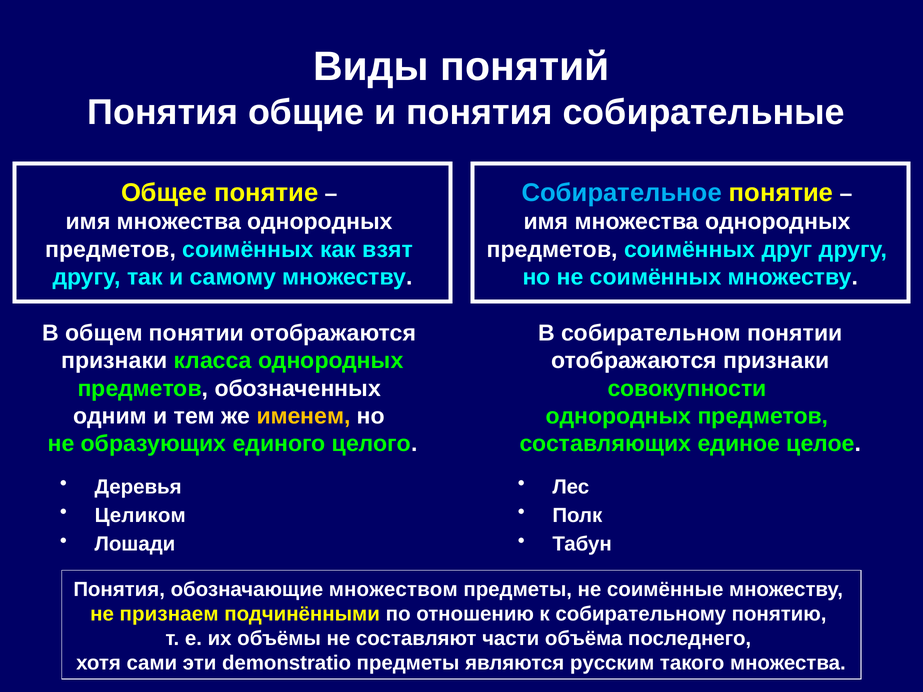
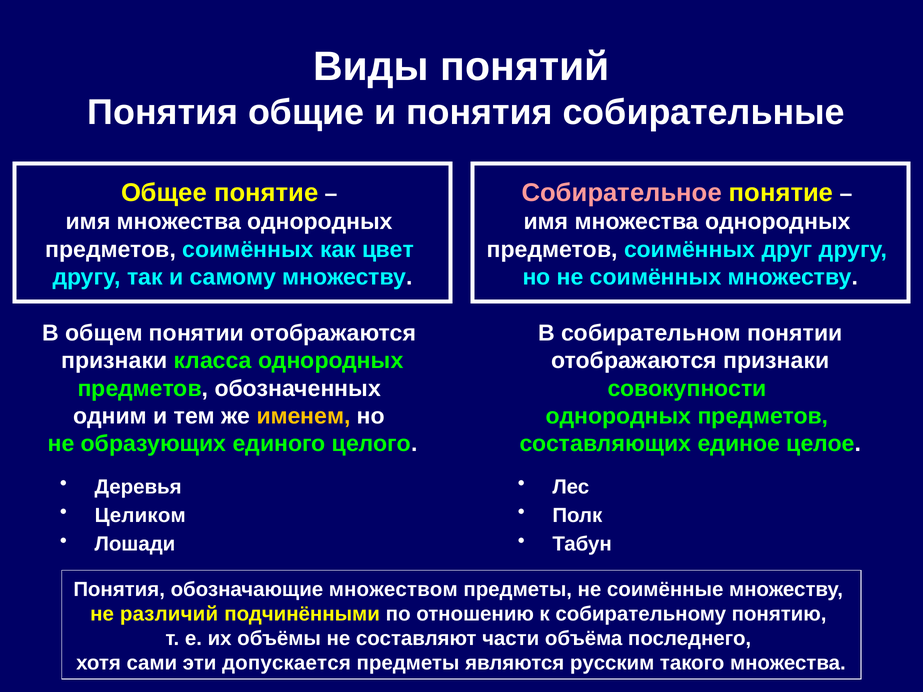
Собирательное colour: light blue -> pink (622, 193)
взят: взят -> цвет (388, 250)
признаем: признаем -> различий (169, 614)
demonstratio: demonstratio -> допускается (286, 663)
